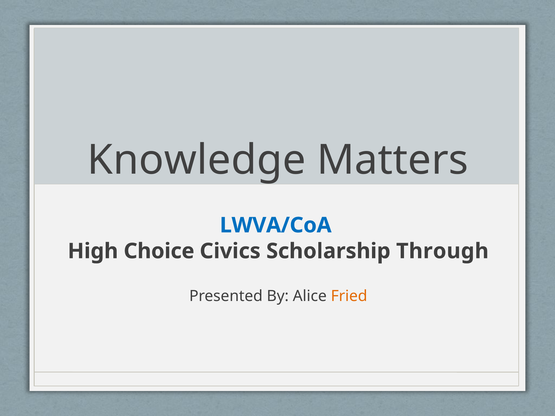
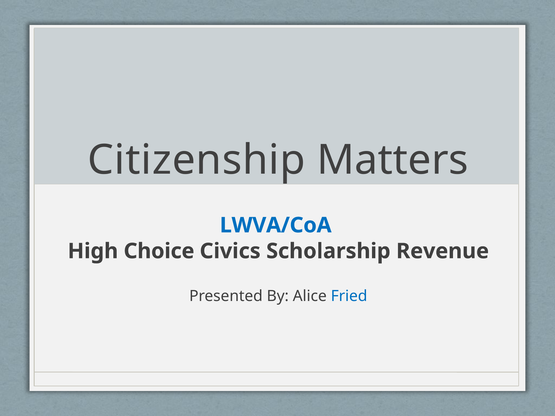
Knowledge: Knowledge -> Citizenship (196, 160)
Through: Through -> Revenue (443, 251)
Fried colour: orange -> blue (349, 296)
